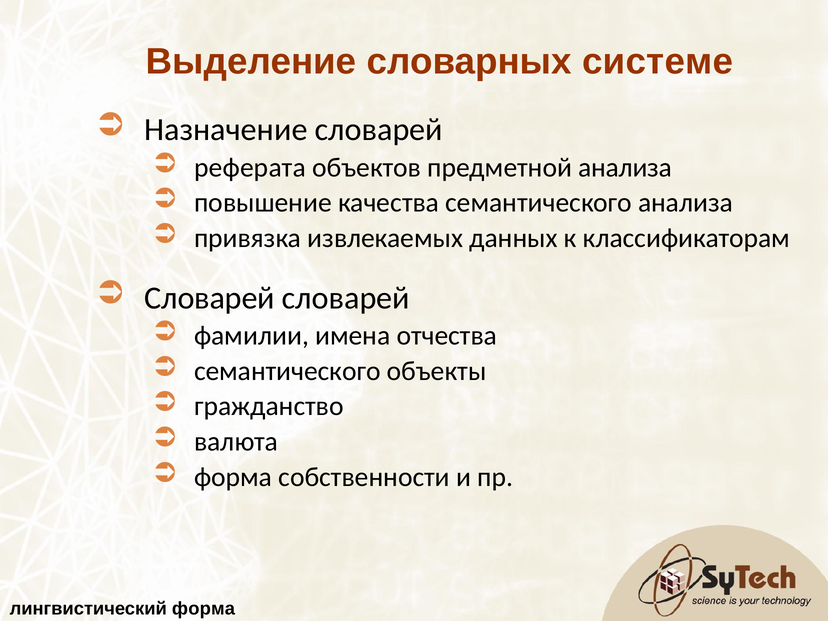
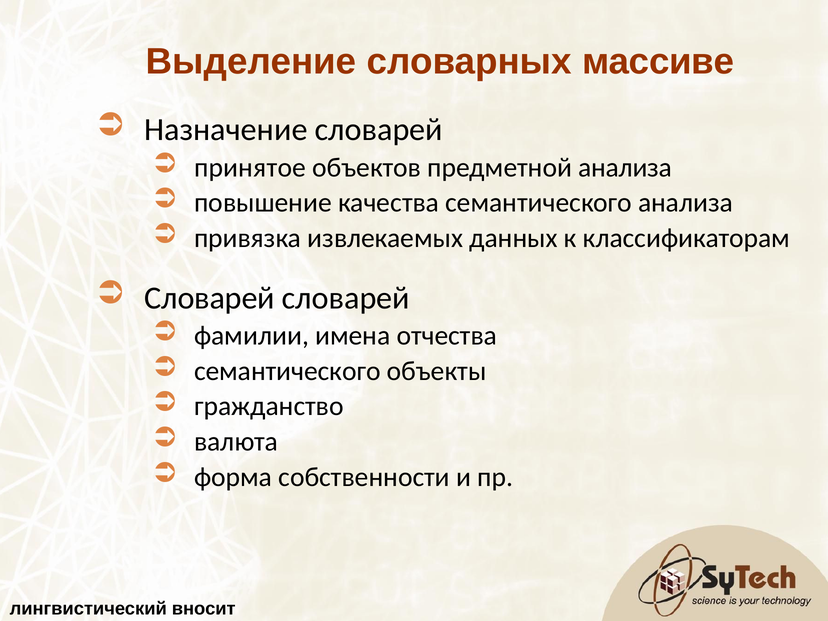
системе: системе -> массиве (658, 61)
реферата: реферата -> принятое (250, 167)
лингвистический форма: форма -> вносит (204, 609)
